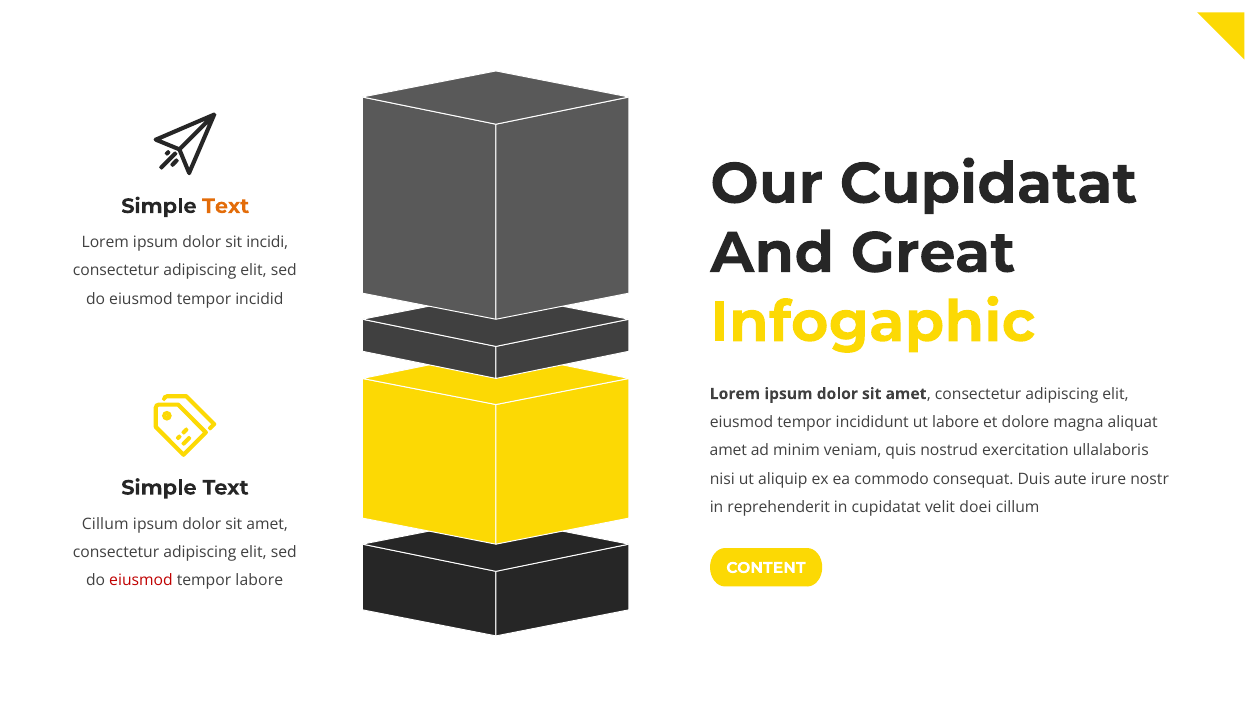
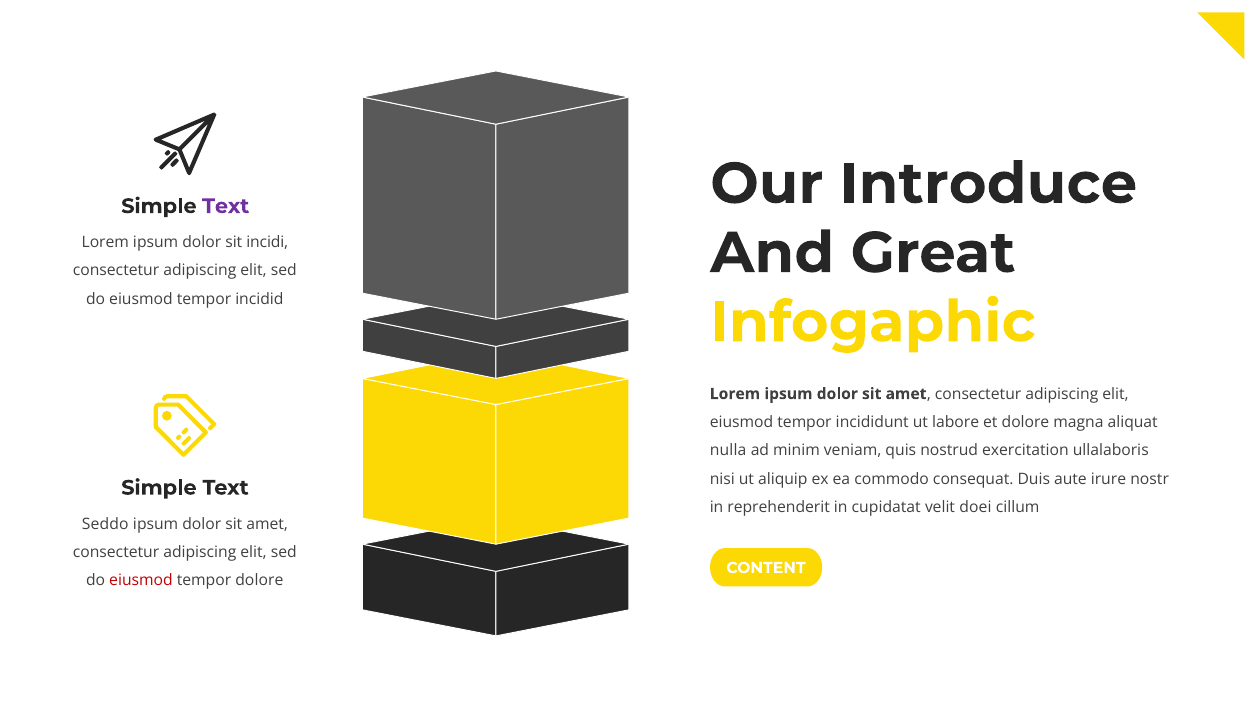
Our Cupidatat: Cupidatat -> Introduce (988, 184)
Text colour: orange -> purple (226, 206)
amet: amet -> nulla (728, 450)
Cillum: Cillum -> Seddo (105, 524)
tempor labore: labore -> dolore (259, 580)
